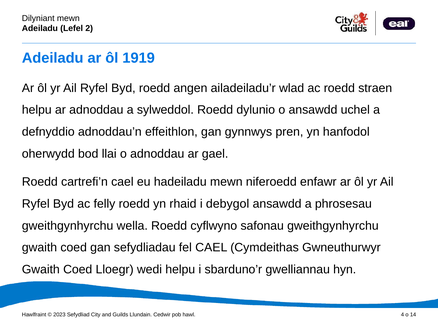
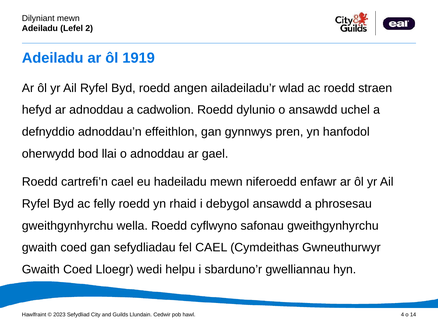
helpu: helpu -> hefyd (37, 110)
sylweddol: sylweddol -> cadwolion (165, 110)
